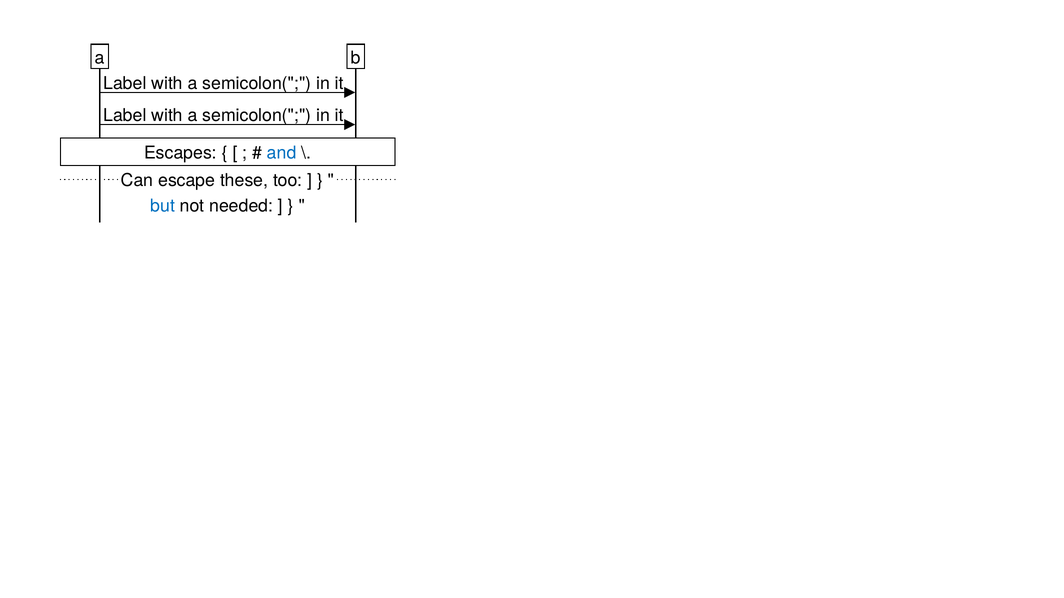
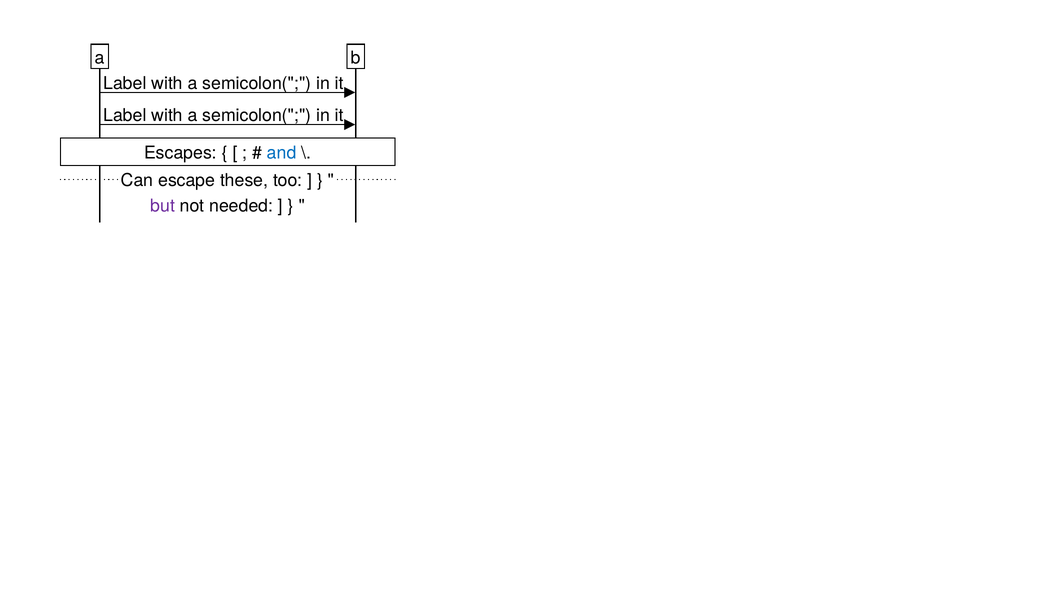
but colour: blue -> purple (163, 206)
